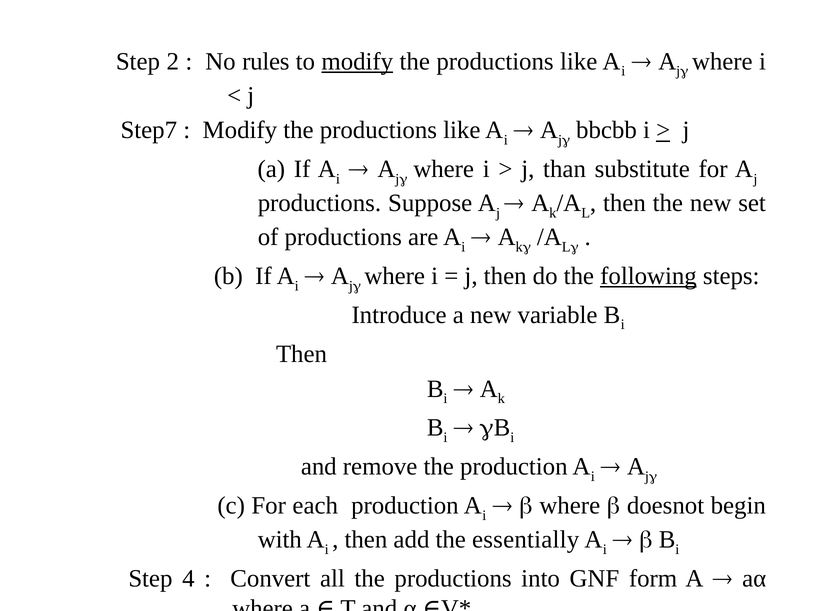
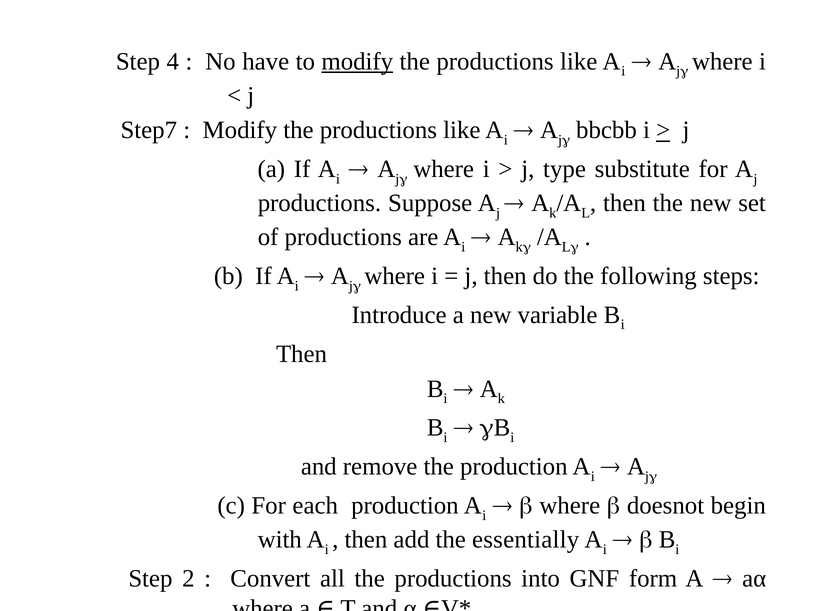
2: 2 -> 4 (173, 62)
rules: rules -> have (266, 62)
than: than -> type (565, 169)
following underline: present -> none (648, 276)
4: 4 -> 2 (188, 579)
